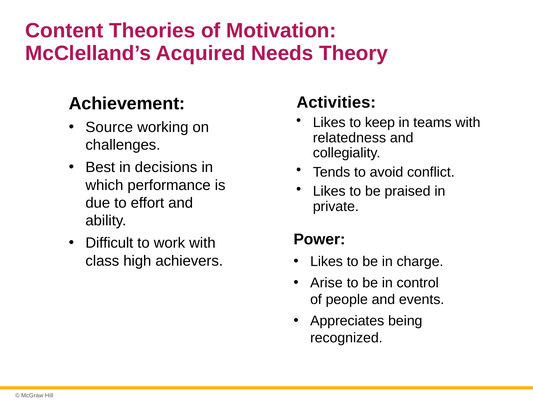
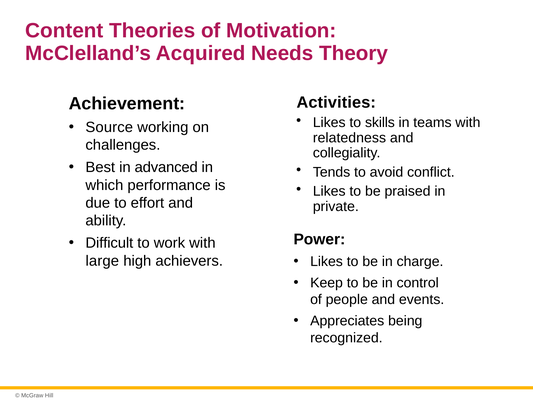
keep: keep -> skills (380, 122)
decisions: decisions -> advanced (166, 167)
class: class -> large (102, 261)
Arise: Arise -> Keep (327, 283)
